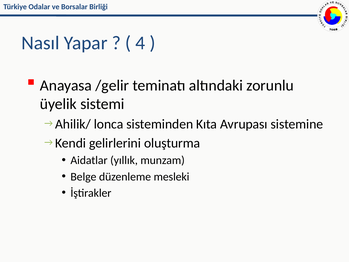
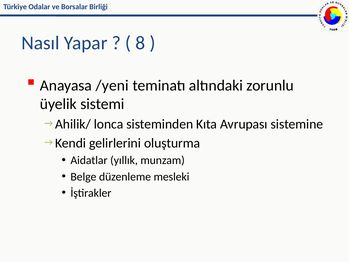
4: 4 -> 8 (140, 43)
/gelir: /gelir -> /yeni (112, 85)
